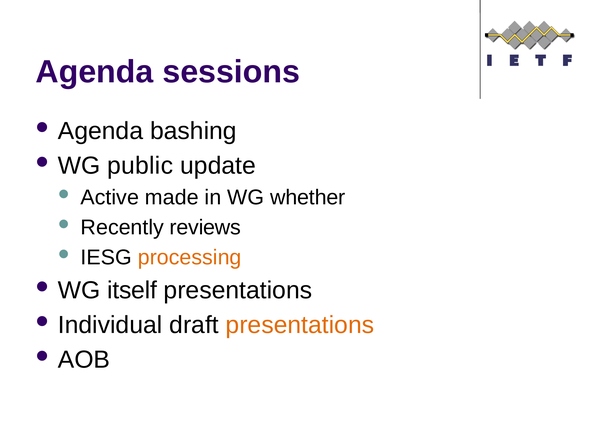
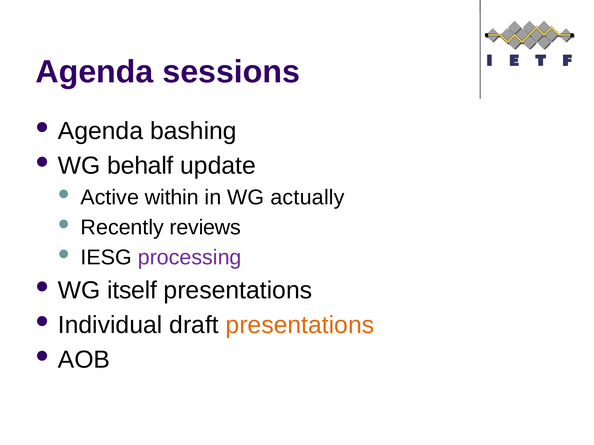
public: public -> behalf (140, 166)
made: made -> within (172, 198)
whether: whether -> actually (308, 198)
processing colour: orange -> purple (190, 258)
